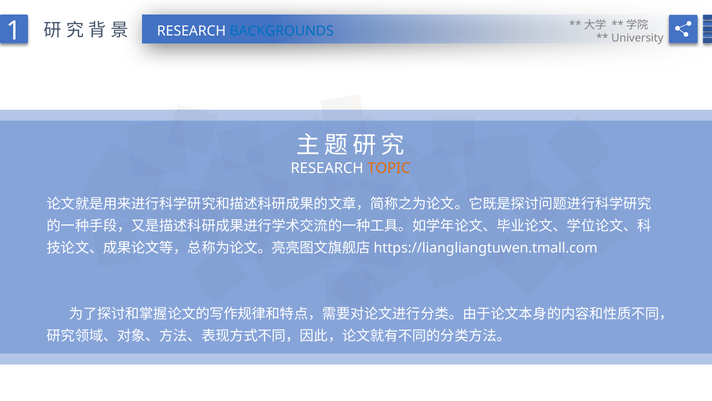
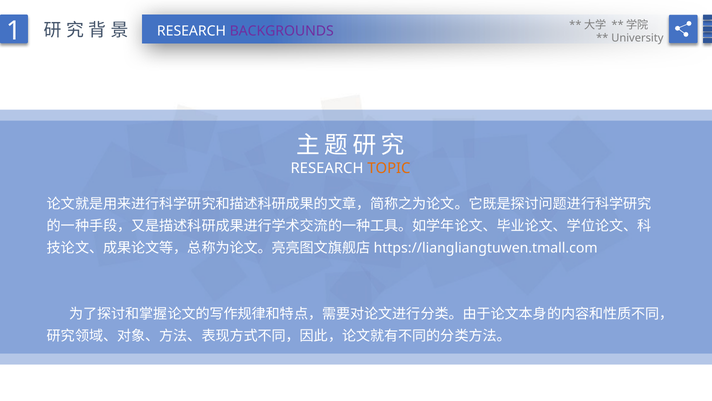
BACKGROUNDS colour: blue -> purple (282, 31)
